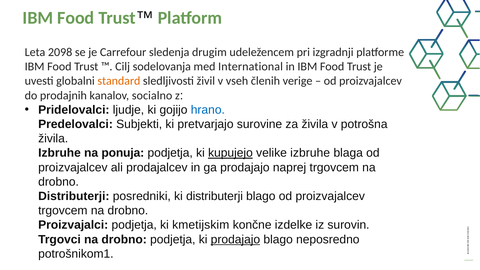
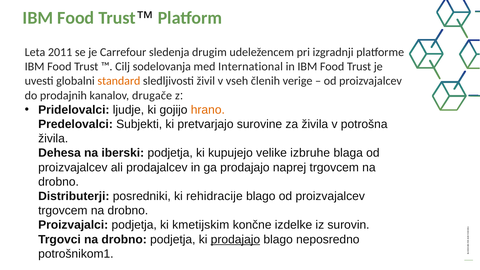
2098: 2098 -> 2011 (60, 52)
socialno: socialno -> drugače (152, 95)
hrano colour: blue -> orange (208, 110)
Izbruhe: Izbruhe -> Dehesa (60, 153)
ponuja: ponuja -> iberski (123, 153)
kupujejo underline: present -> none (230, 153)
ki distributerji: distributerji -> rehidracije (214, 196)
